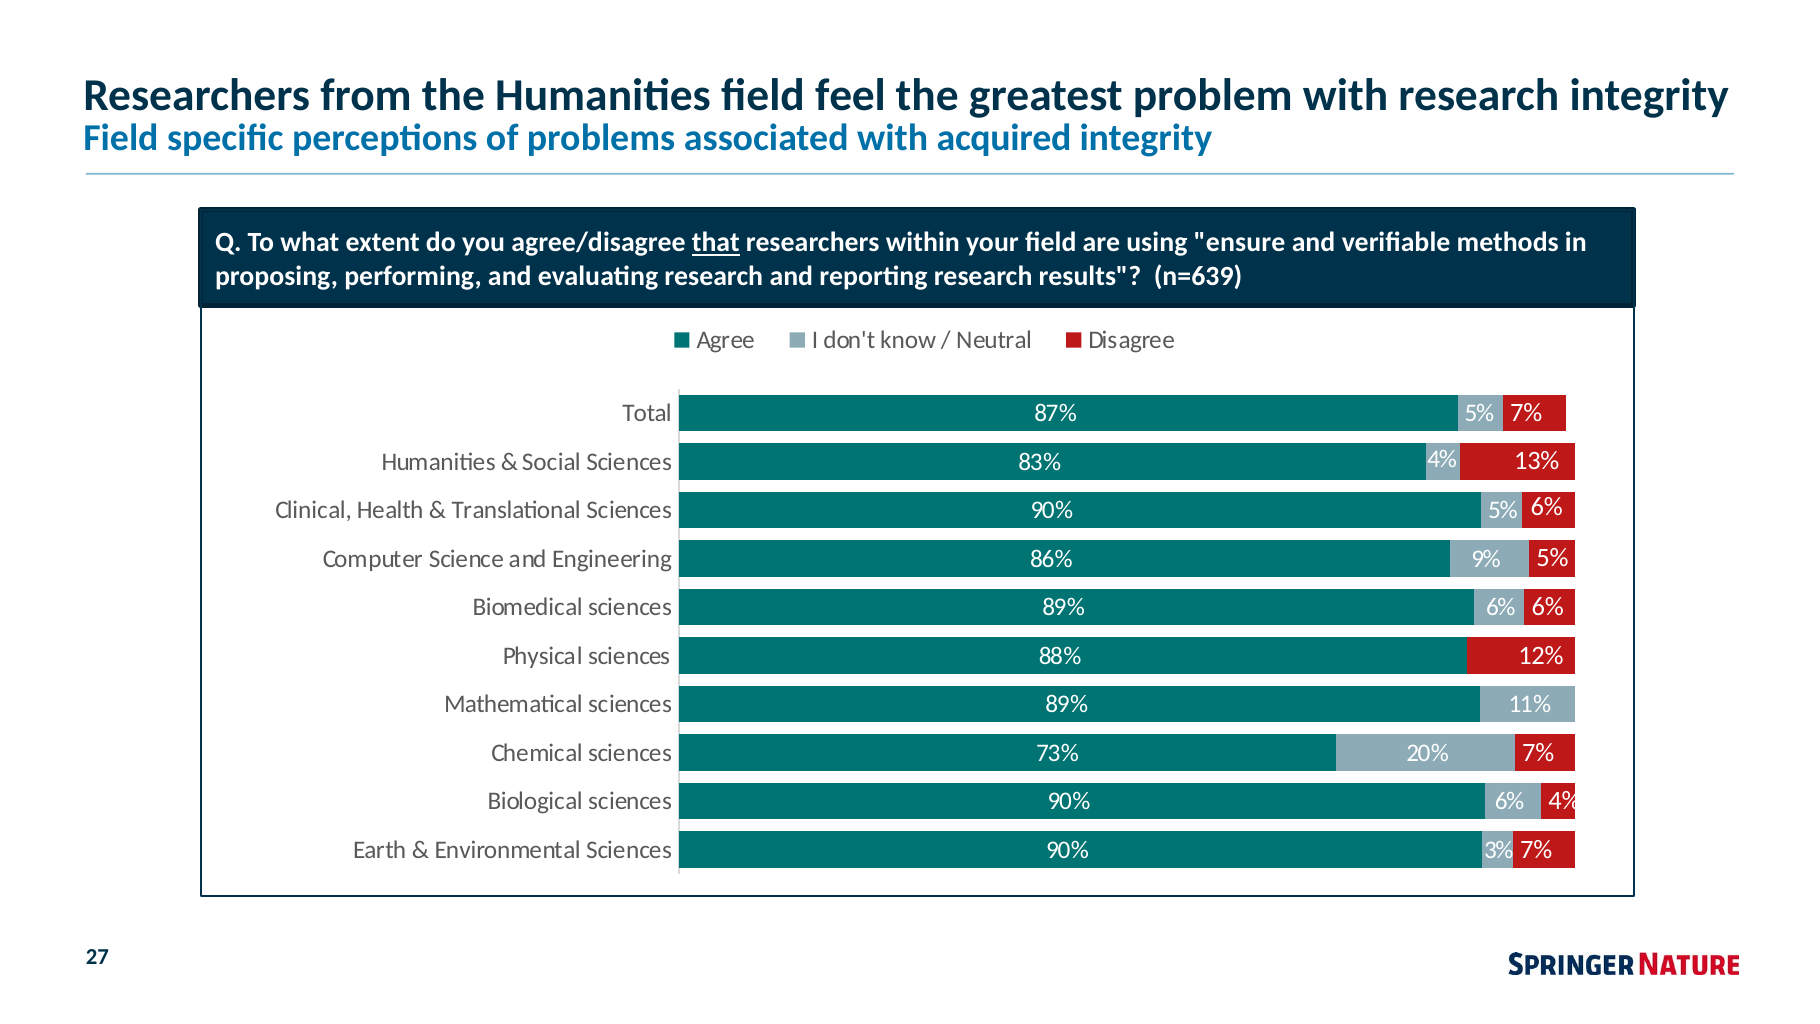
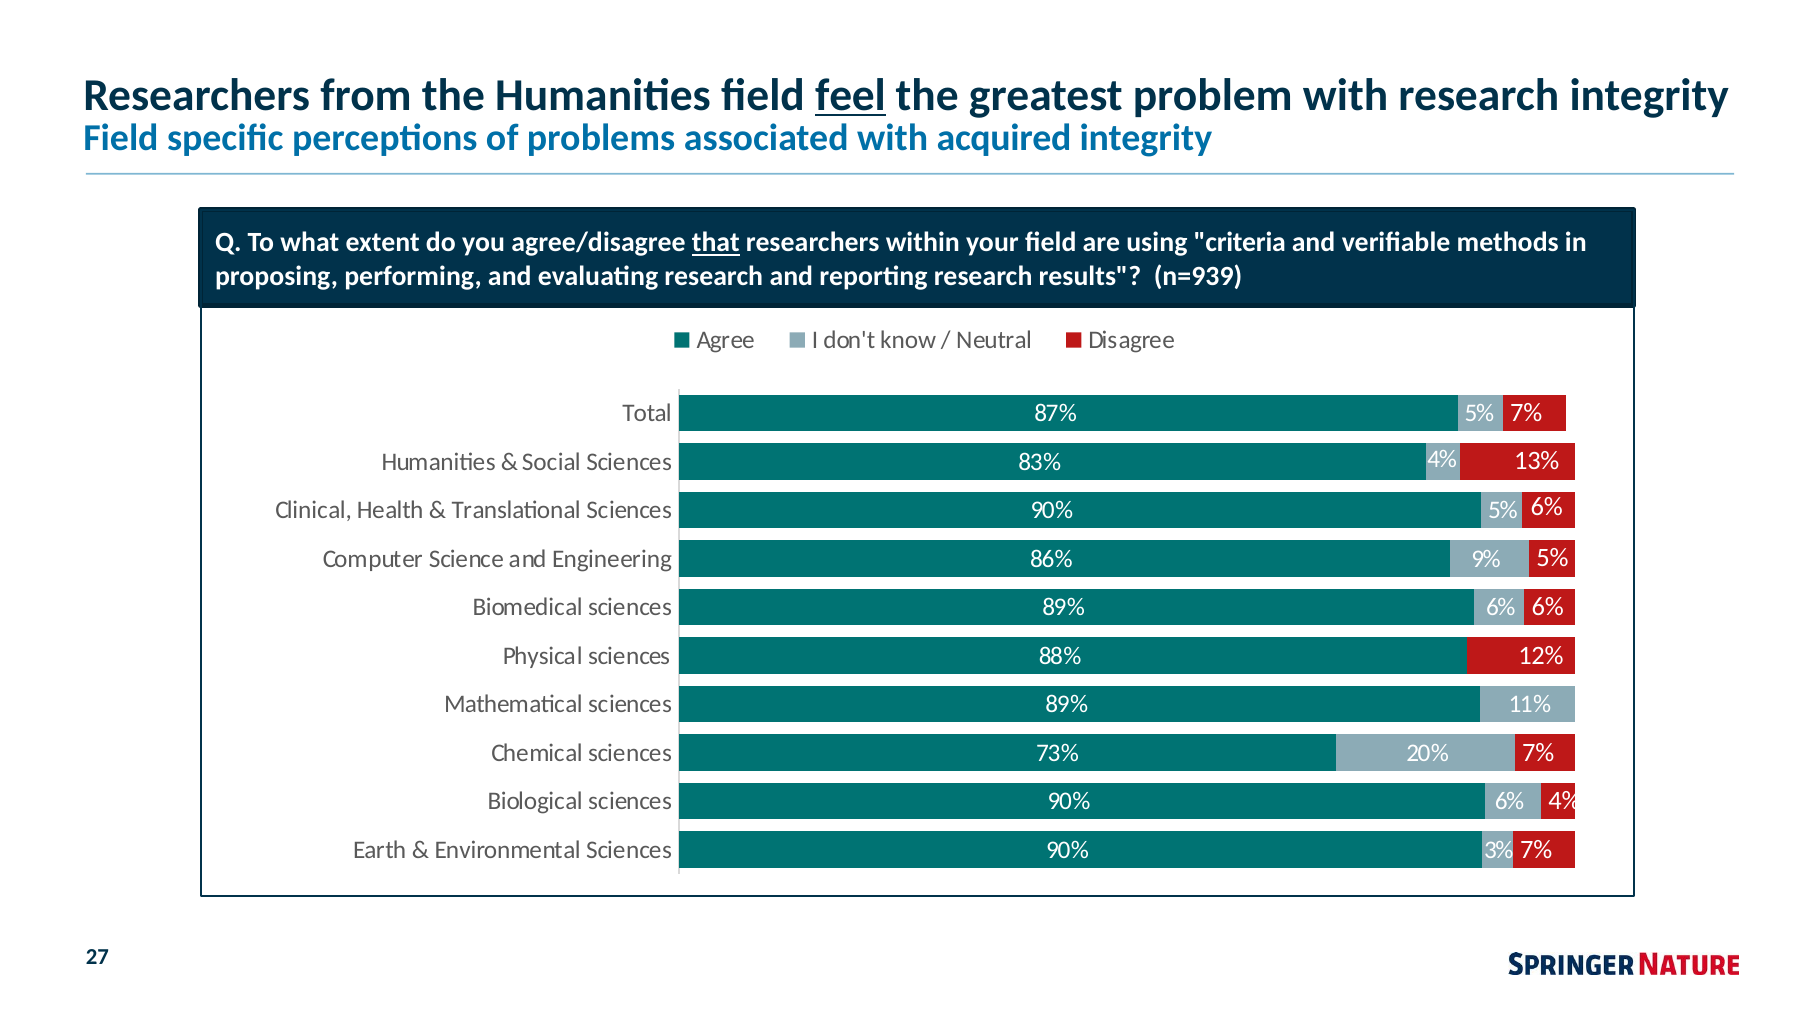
feel underline: none -> present (850, 95)
ensure: ensure -> criteria (1240, 243)
n=639: n=639 -> n=939 (1198, 276)
